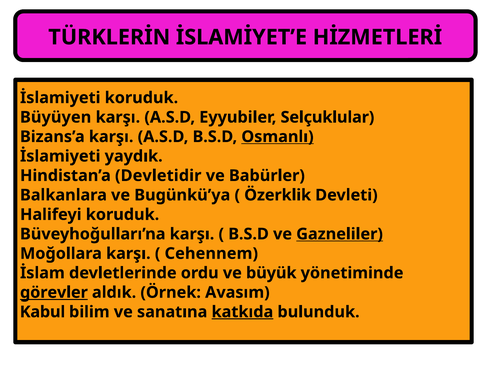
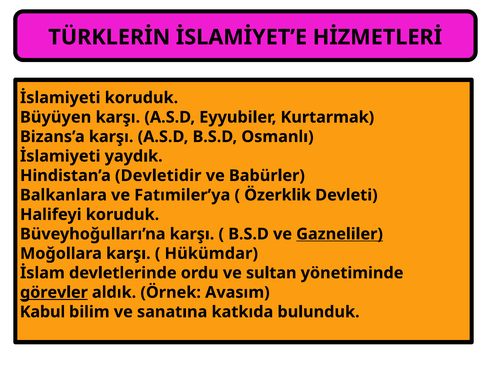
Selçuklular: Selçuklular -> Kurtarmak (327, 117)
Osmanlı underline: present -> none (277, 137)
Bugünkü’ya: Bugünkü’ya -> Fatımiler’ya (182, 195)
Cehennem: Cehennem -> Hükümdar (211, 254)
büyük: büyük -> sultan (271, 273)
katkıda underline: present -> none (242, 312)
